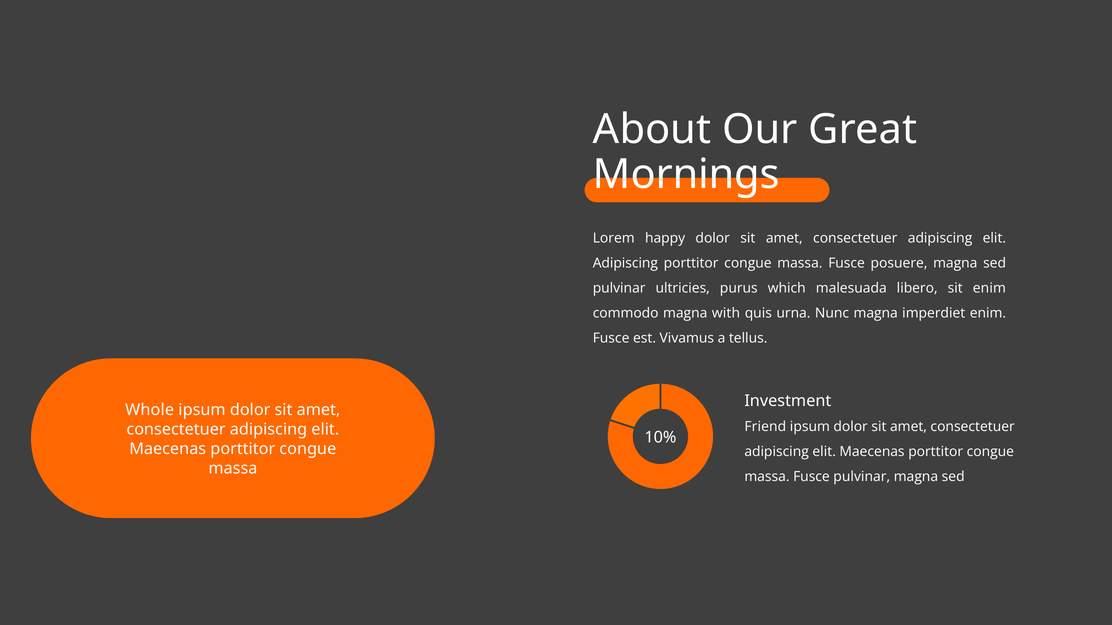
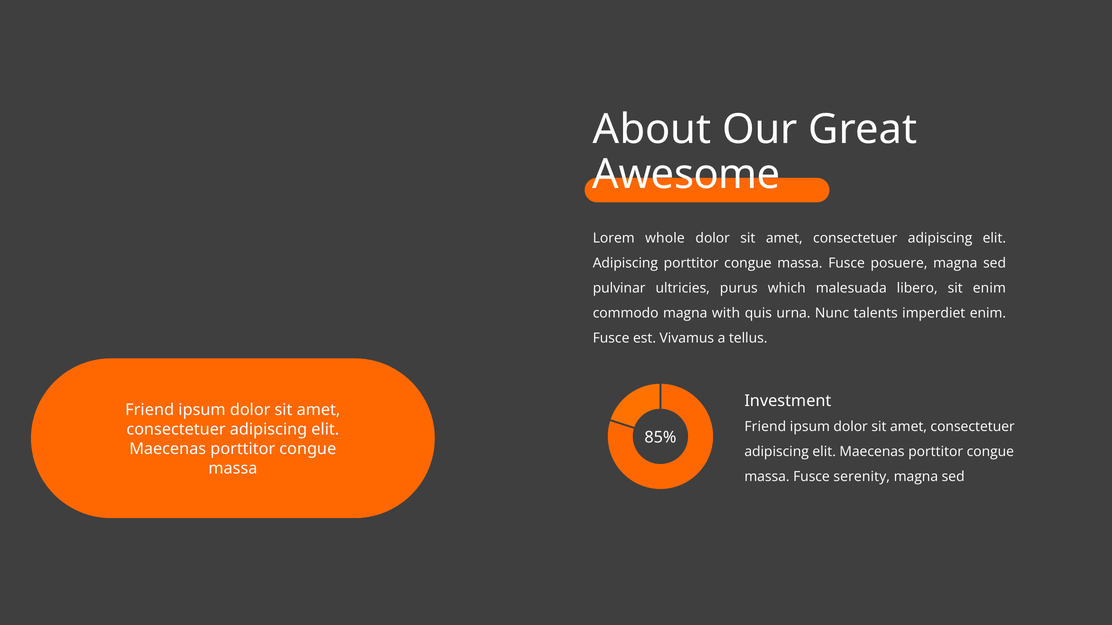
Mornings: Mornings -> Awesome (686, 175)
happy: happy -> whole (665, 239)
Nunc magna: magna -> talents (876, 314)
Whole: Whole -> Friend (150, 410)
10%: 10% -> 85% (660, 438)
Fusce pulvinar: pulvinar -> serenity (862, 477)
